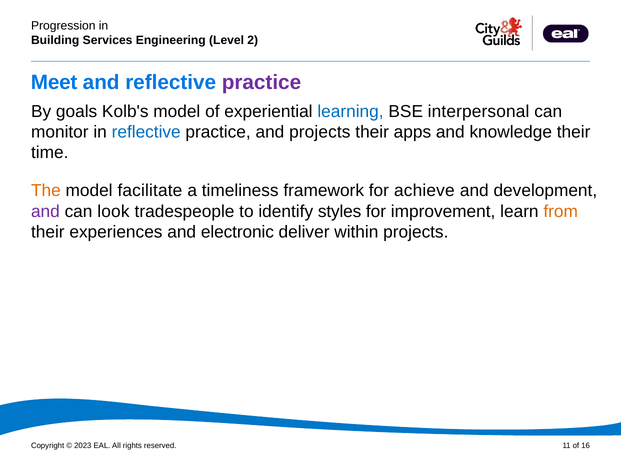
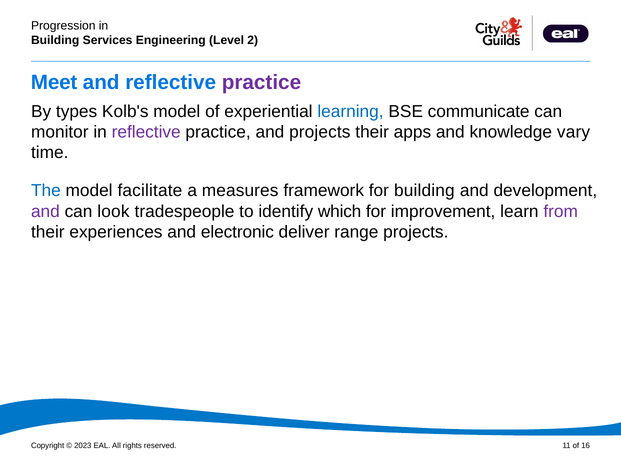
goals: goals -> types (77, 111)
interpersonal: interpersonal -> communicate (479, 111)
reflective colour: blue -> purple (146, 132)
knowledge their: their -> vary (574, 132)
The colour: orange -> blue (46, 191)
timeliness: timeliness -> measures (240, 191)
for achieve: achieve -> building (424, 191)
styles: styles -> which (340, 211)
from colour: orange -> purple (561, 211)
within: within -> range (356, 232)
